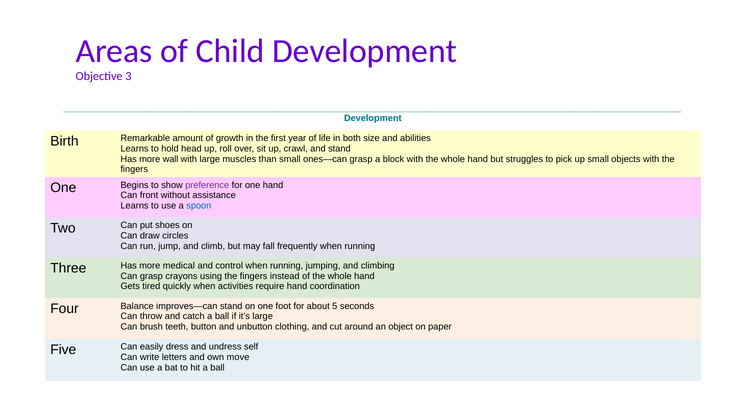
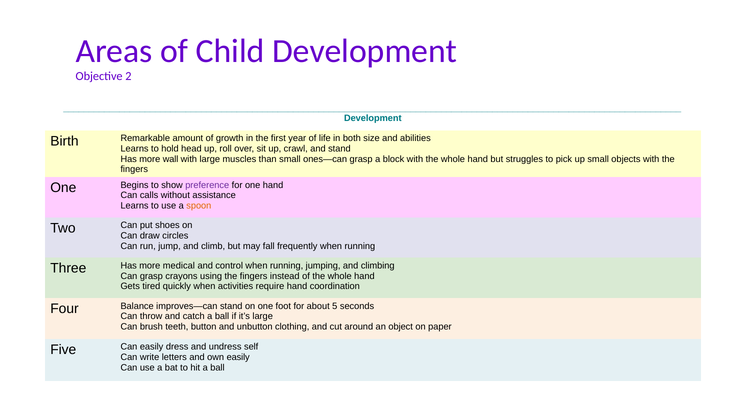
3: 3 -> 2 (128, 76)
front: front -> calls (149, 195)
spoon colour: blue -> orange (199, 206)
own move: move -> easily (238, 357)
